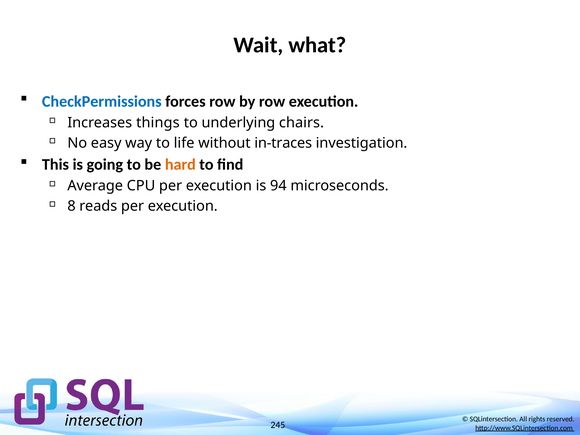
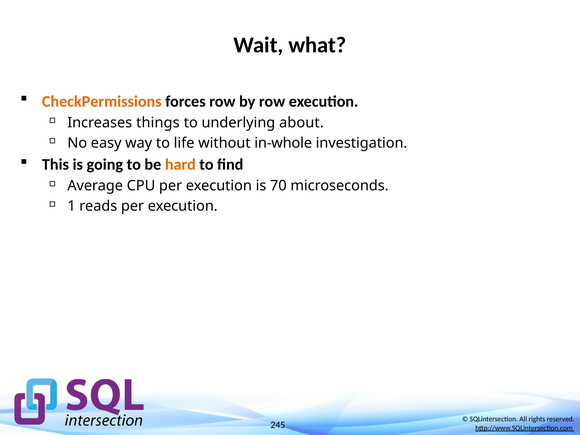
CheckPermissions colour: blue -> orange (102, 102)
chairs: chairs -> about (301, 123)
in-traces: in-traces -> in-whole (283, 143)
94: 94 -> 70 (278, 186)
8: 8 -> 1 (71, 206)
